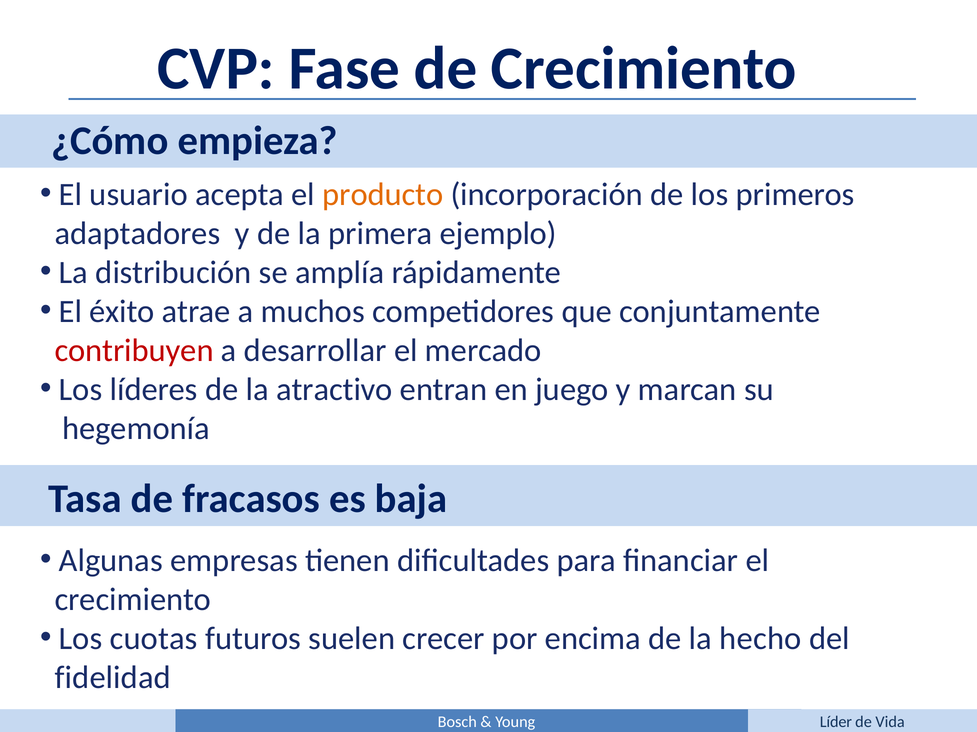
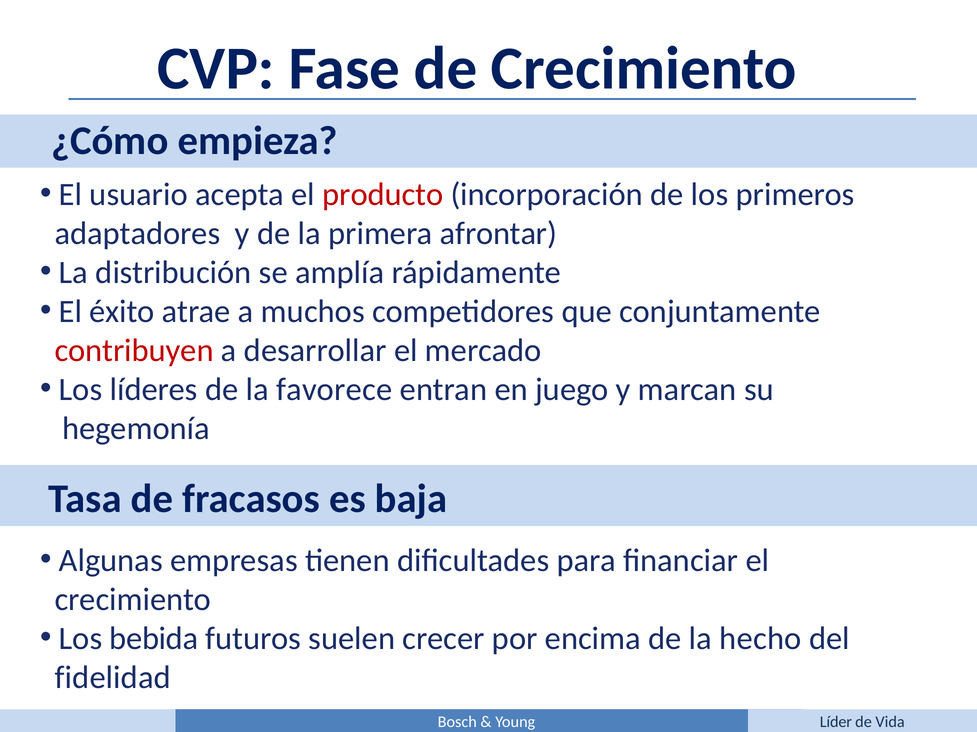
producto colour: orange -> red (383, 195)
ejemplo: ejemplo -> afrontar (498, 234)
atractivo: atractivo -> favorece (334, 390)
cuotas: cuotas -> bebida (154, 639)
